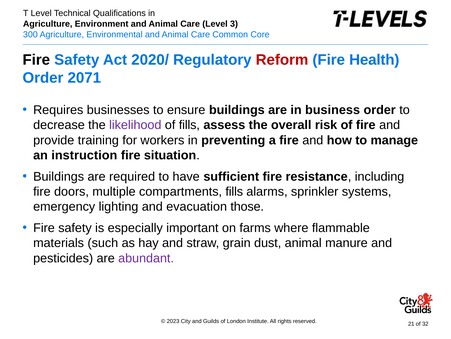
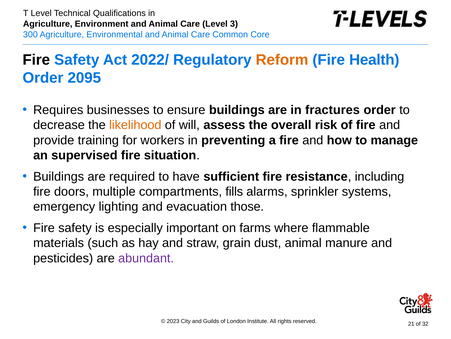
2020/: 2020/ -> 2022/ (150, 60)
Reform colour: red -> orange (282, 60)
2071: 2071 -> 2095 (84, 78)
business: business -> fractures (333, 110)
likelihood colour: purple -> orange (135, 125)
of fills: fills -> will (189, 125)
instruction: instruction -> supervised (84, 155)
